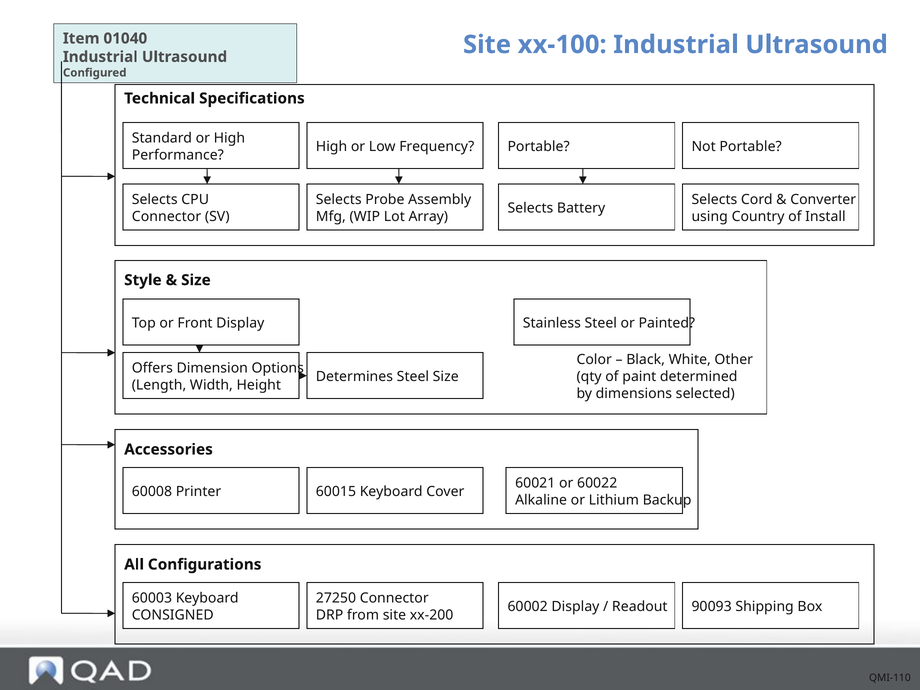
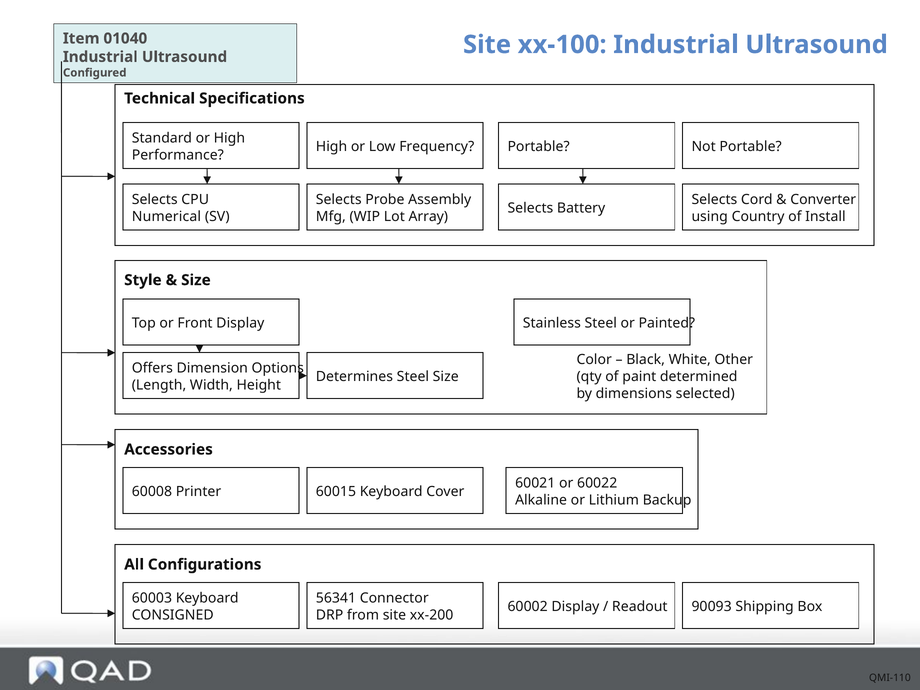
Connector: Connector -> Numerical (166, 216)
27250: 27250 -> 56341 (336, 598)
